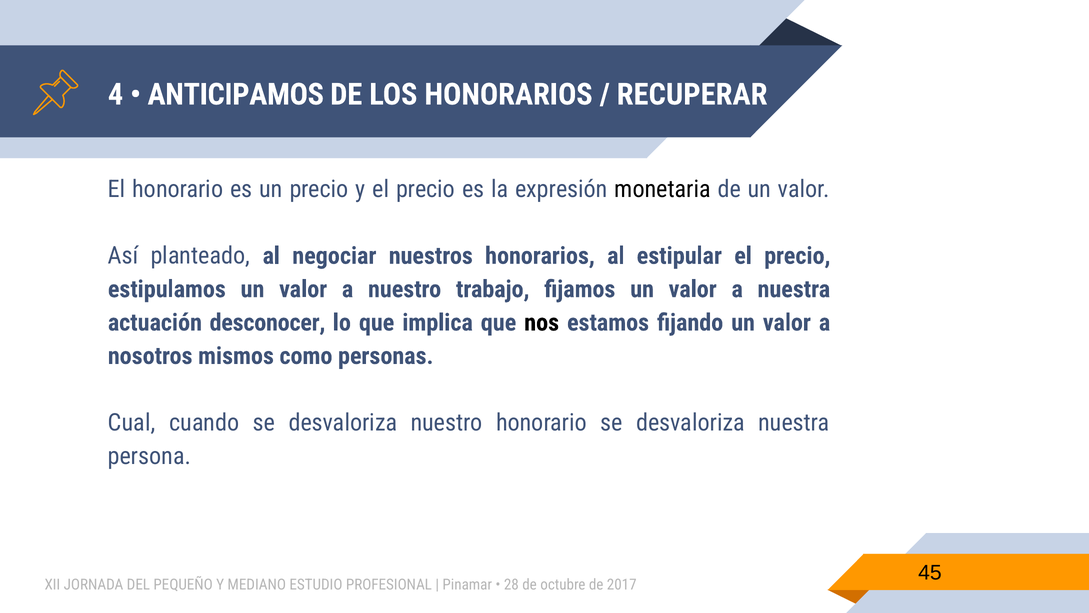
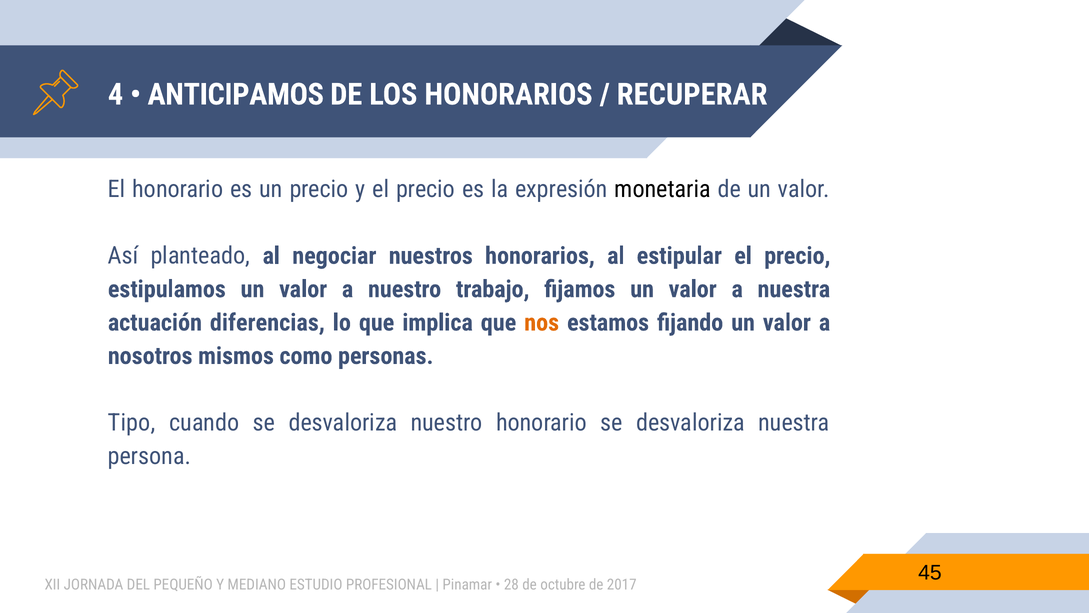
desconocer: desconocer -> diferencias (267, 322)
nos colour: black -> orange (542, 322)
Cual: Cual -> Tipo (132, 422)
